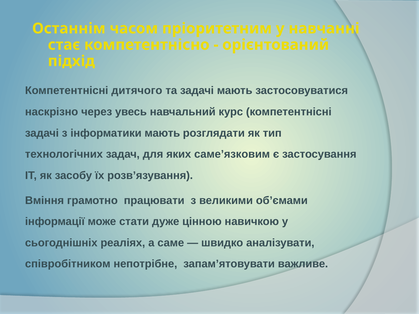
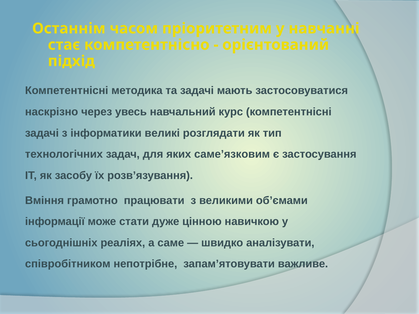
дитячого: дитячого -> методика (137, 91)
інформатики мають: мають -> великі (162, 133)
